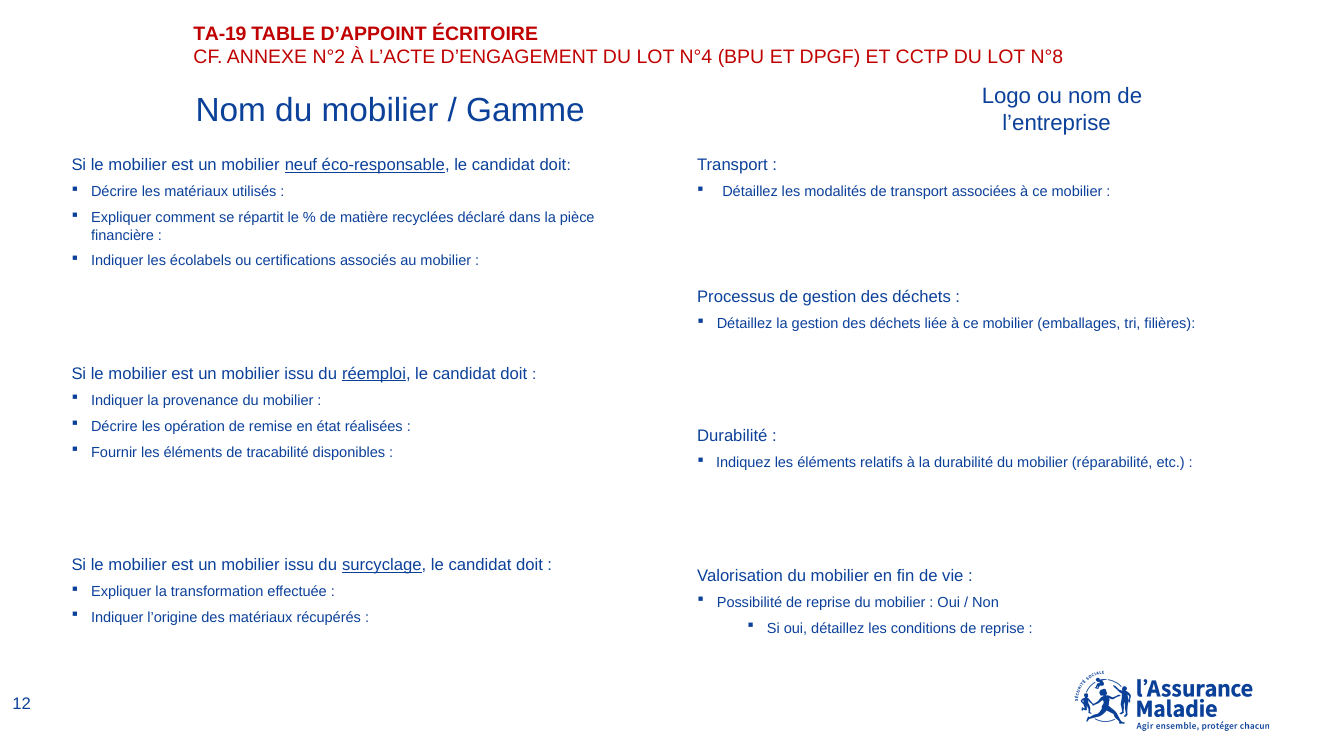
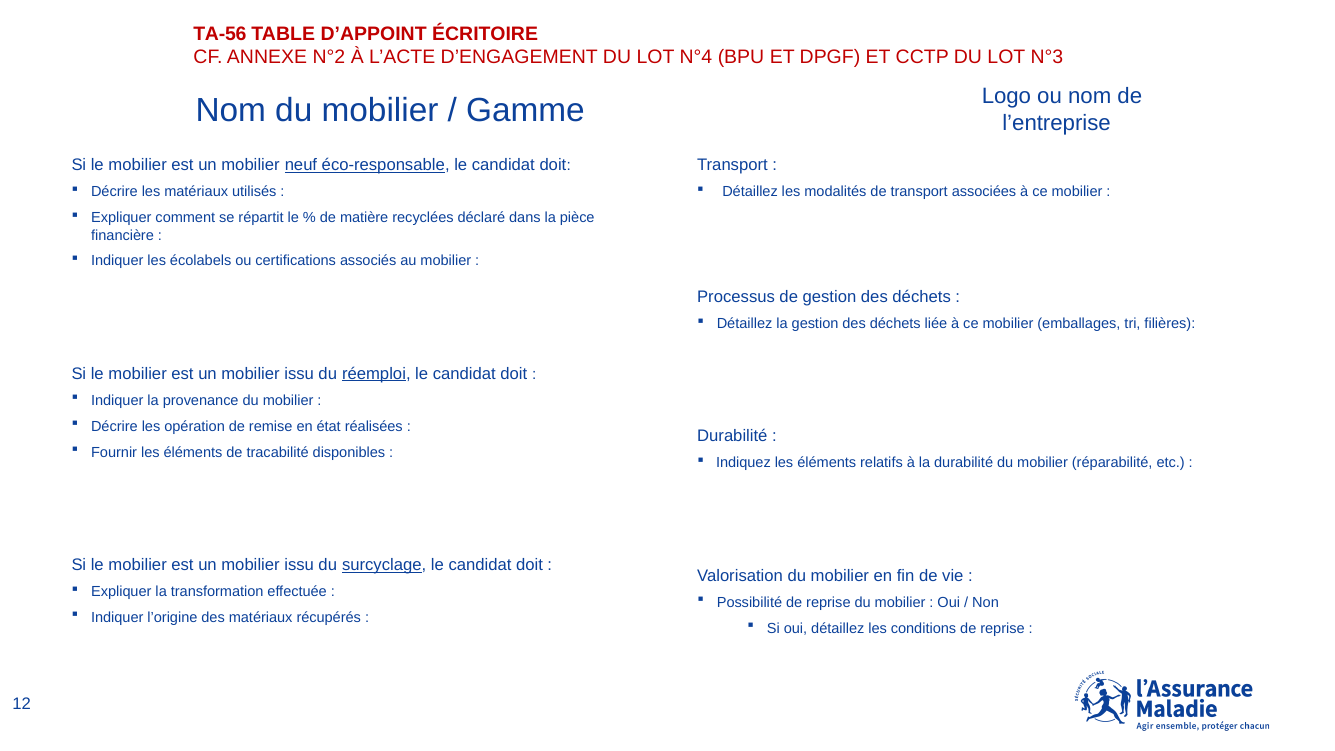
TA-19: TA-19 -> TA-56 (220, 34)
N°8: N°8 -> N°3 (1047, 57)
